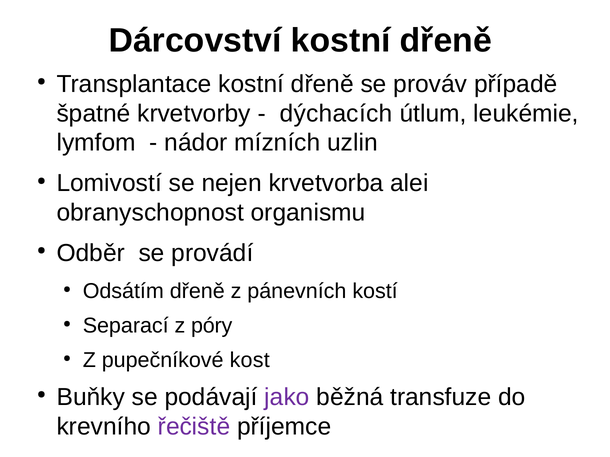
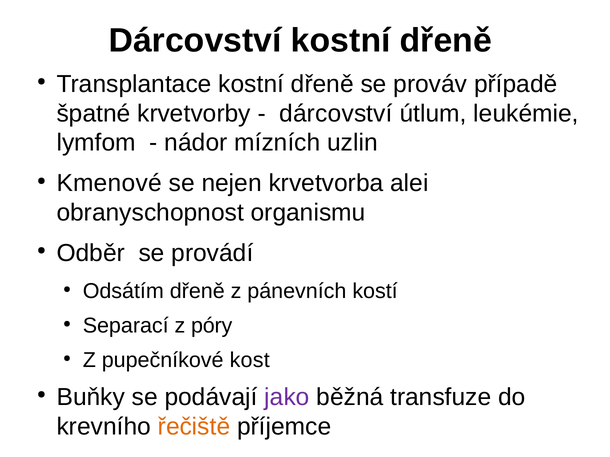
dýchacích: dýchacích -> dárcovství (336, 114)
Lomivostí: Lomivostí -> Kmenové (109, 183)
řečiště colour: purple -> orange (194, 427)
